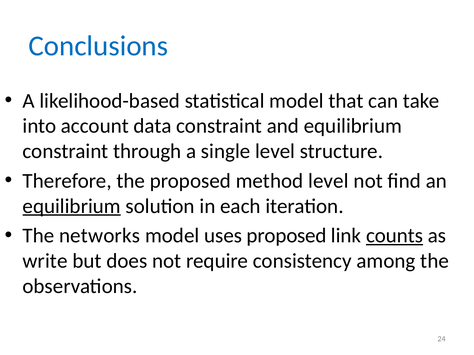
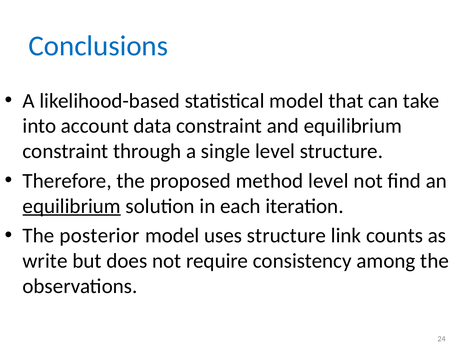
networks: networks -> posterior (100, 236)
uses proposed: proposed -> structure (286, 236)
counts underline: present -> none (395, 236)
